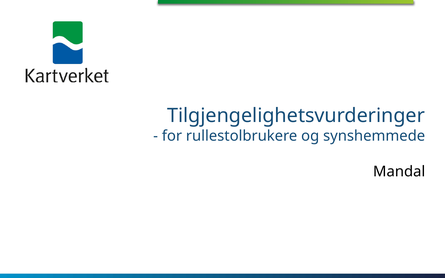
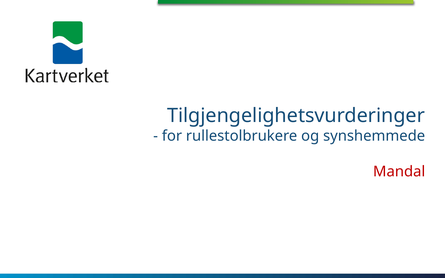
Mandal colour: black -> red (399, 172)
